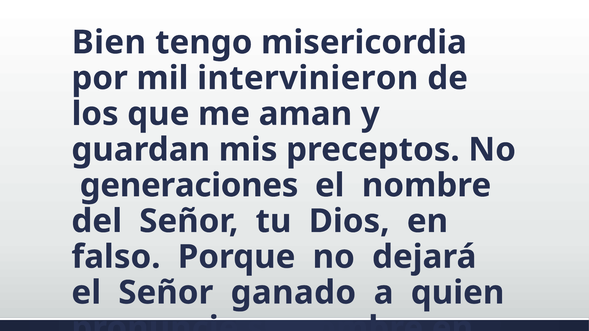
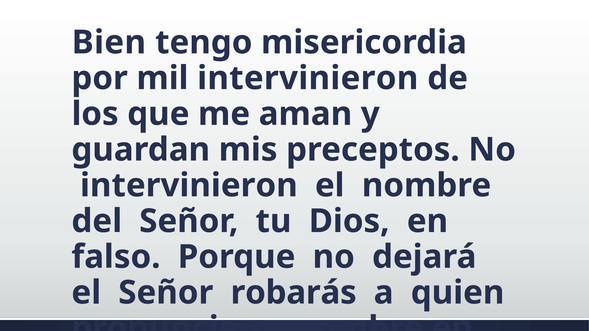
generaciones: generaciones -> intervinieron (189, 186)
ganado: ganado -> robarás (294, 293)
